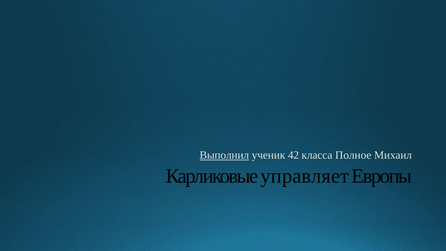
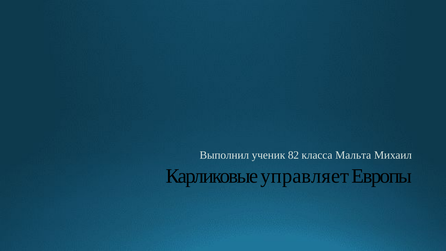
Выполнил underline: present -> none (224, 155)
42: 42 -> 82 (293, 155)
Полное: Полное -> Мальта (353, 155)
